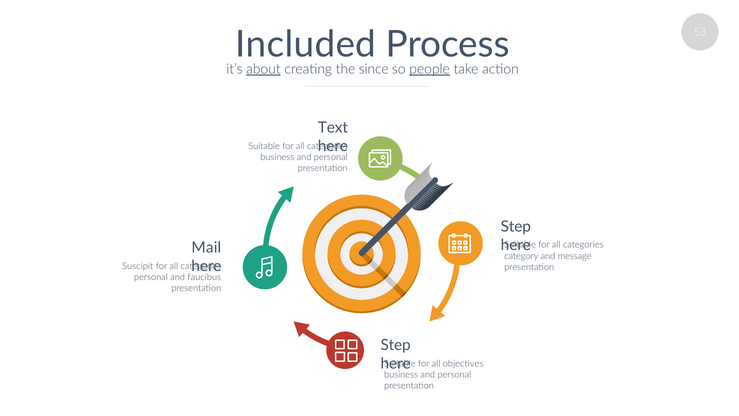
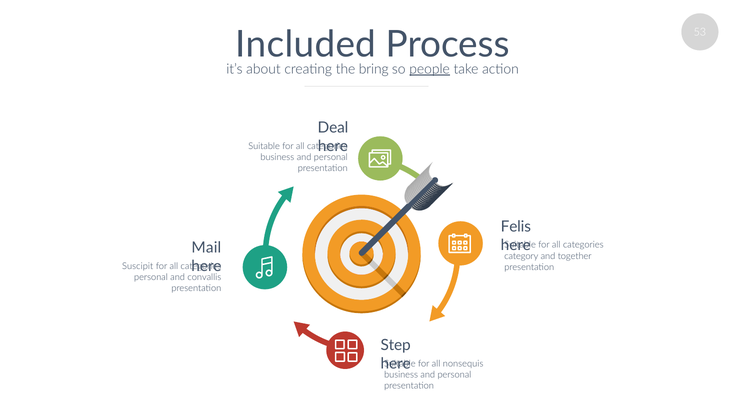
about underline: present -> none (263, 69)
since: since -> bring (374, 69)
Text: Text -> Deal (333, 128)
Step: Step -> Felis (516, 226)
message: message -> together (575, 256)
faucibus: faucibus -> convallis (204, 277)
objectives: objectives -> nonsequis (463, 363)
